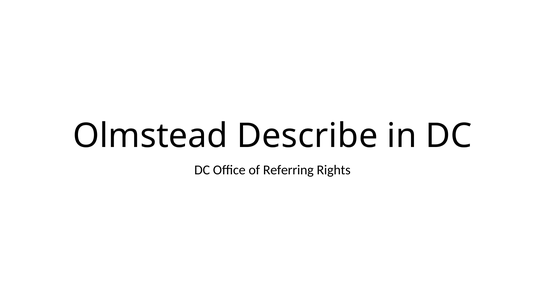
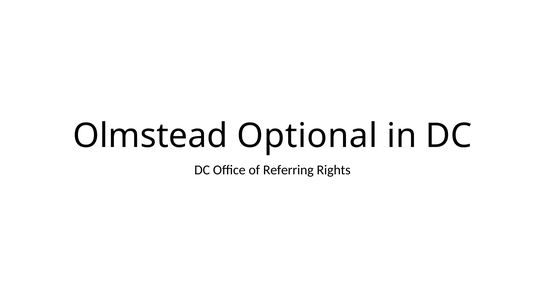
Describe: Describe -> Optional (307, 136)
